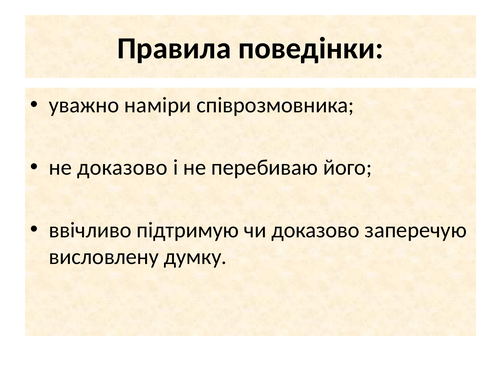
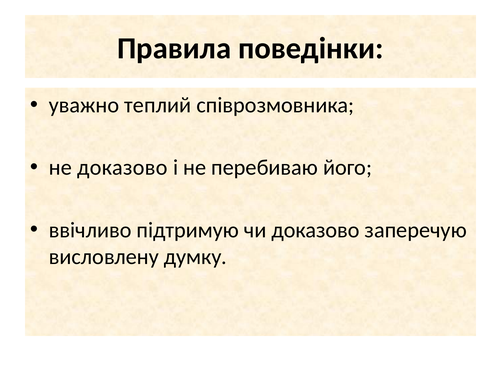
наміри: наміри -> теплий (158, 105)
